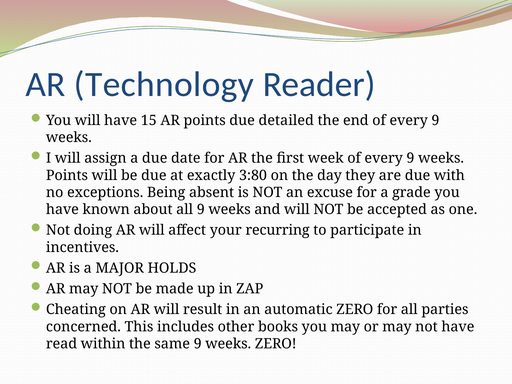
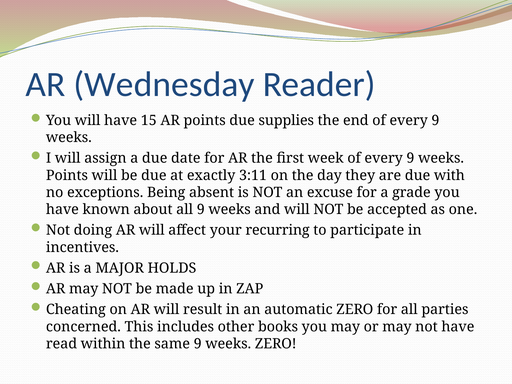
Technology: Technology -> Wednesday (164, 85)
detailed: detailed -> supplies (286, 120)
3:80: 3:80 -> 3:11 (253, 175)
